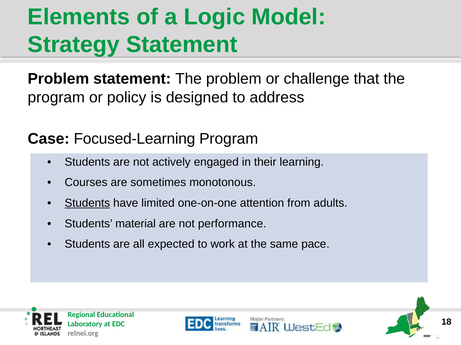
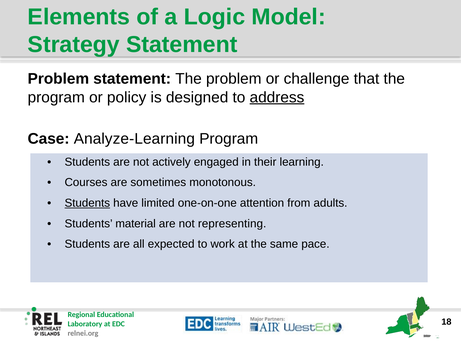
address underline: none -> present (277, 98)
Focused-Learning: Focused-Learning -> Analyze-Learning (134, 139)
performance: performance -> representing (232, 224)
